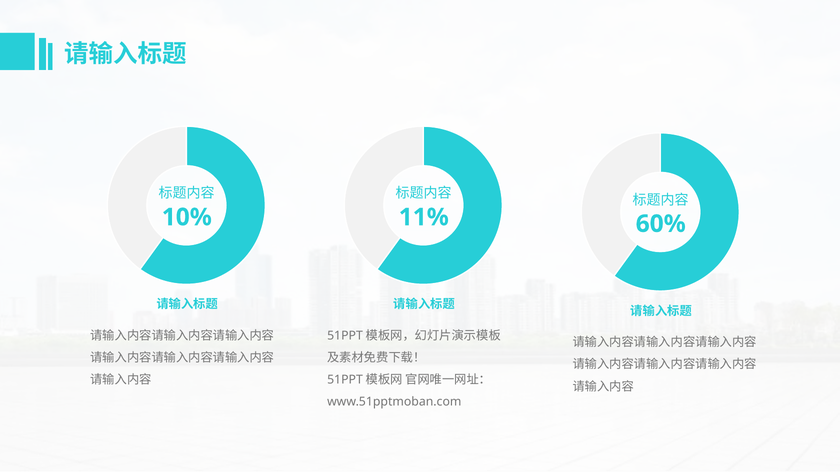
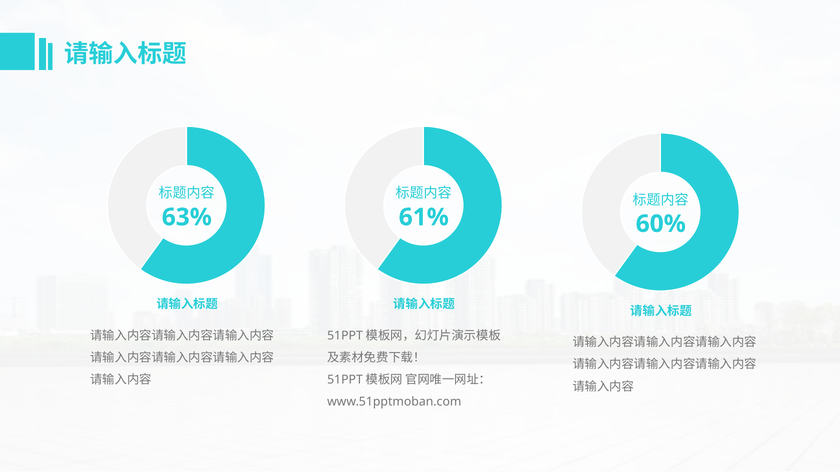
10%: 10% -> 63% (187, 217)
11%: 11% -> 61% (424, 217)
